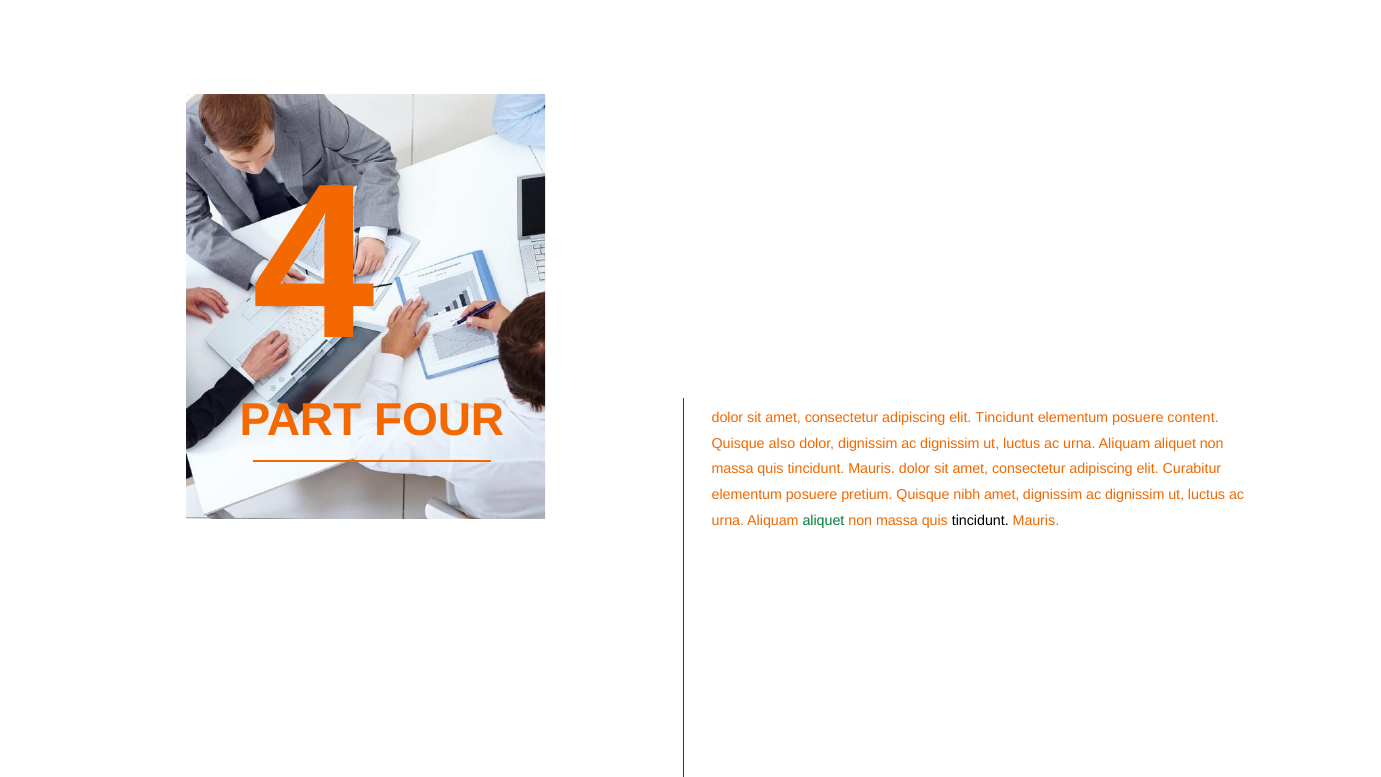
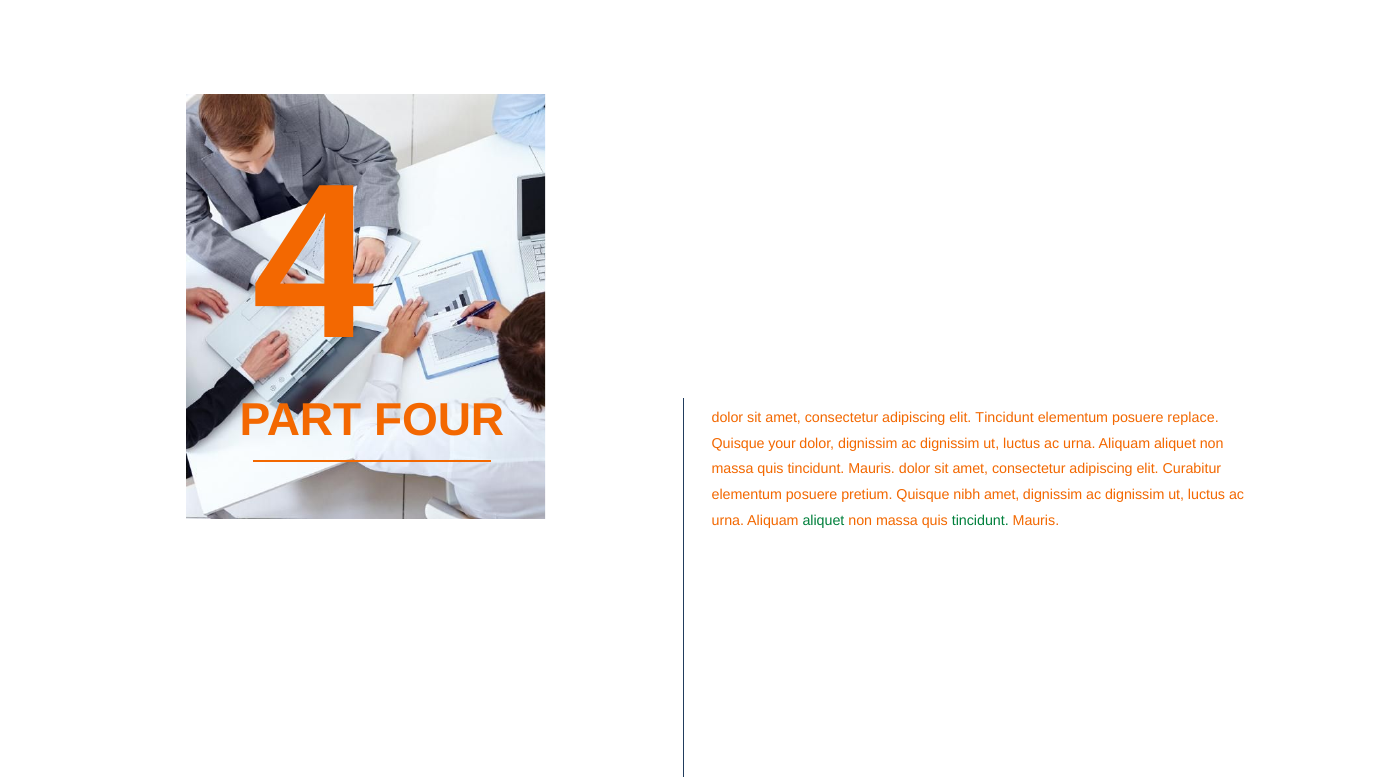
content: content -> replace (1193, 417)
also: also -> your (782, 443)
tincidunt colour: black -> green (980, 520)
